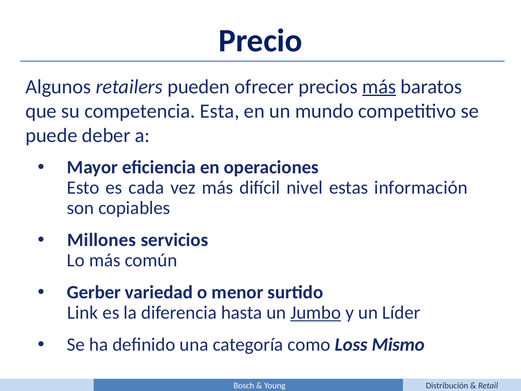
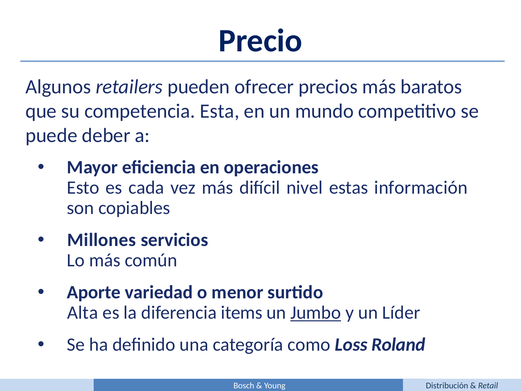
más underline: present -> none (379, 87)
Gerber: Gerber -> Aporte (94, 292)
Link: Link -> Alta (83, 313)
hasta: hasta -> items (242, 313)
Mismo: Mismo -> Roland (398, 345)
